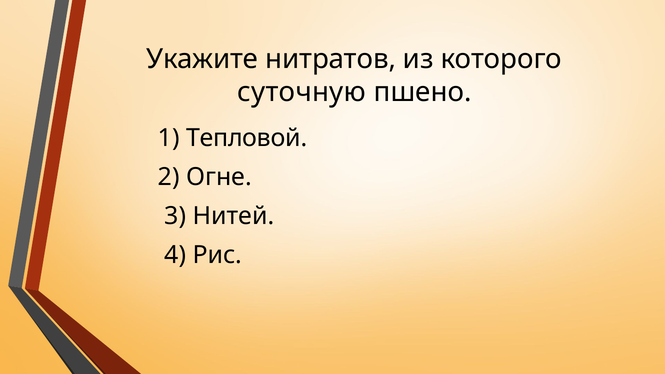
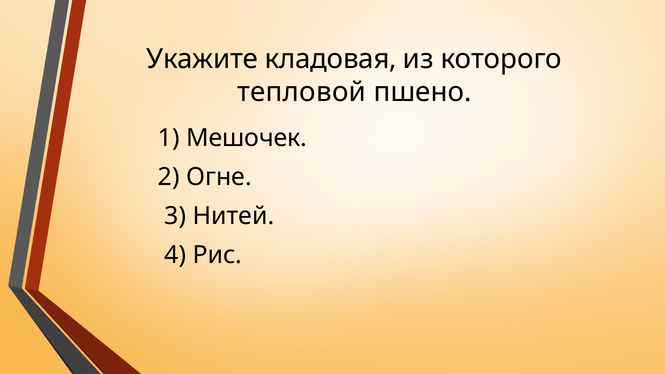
нитратов: нитратов -> кладовая (331, 59)
суточную: суточную -> тепловой (302, 92)
Тепловой: Тепловой -> Мешочек (247, 138)
